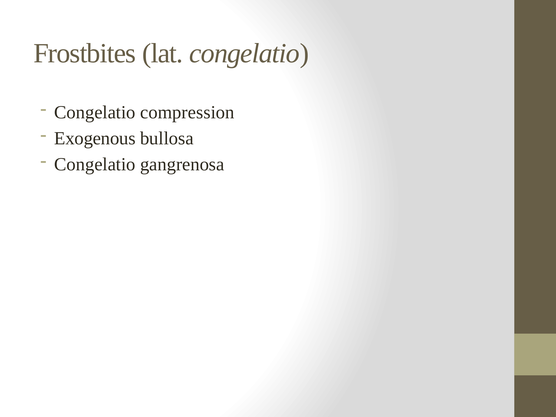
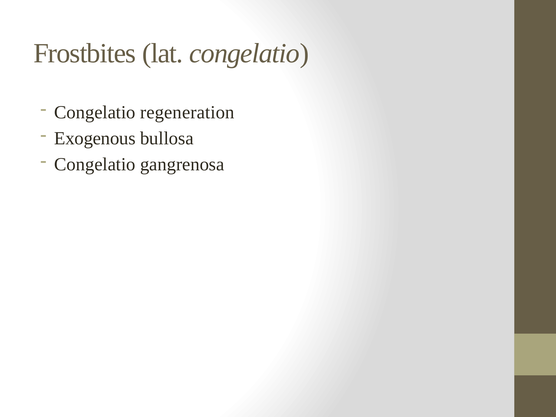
compression: compression -> regeneration (187, 113)
